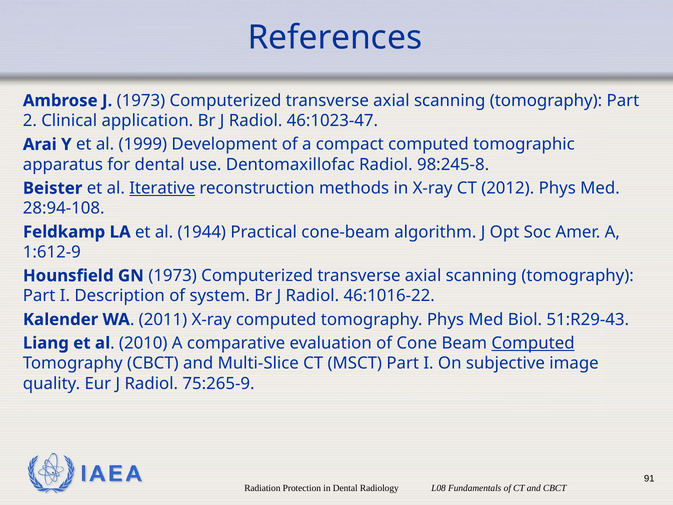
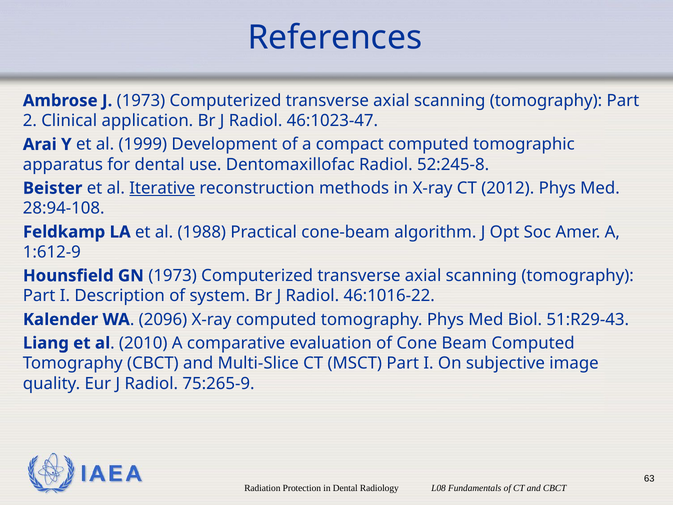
98:245-8: 98:245-8 -> 52:245-8 (453, 165)
1944: 1944 -> 1988 (202, 232)
2011: 2011 -> 2096 (163, 319)
Computed underline: present -> none (533, 343)
91: 91 -> 63 (649, 478)
